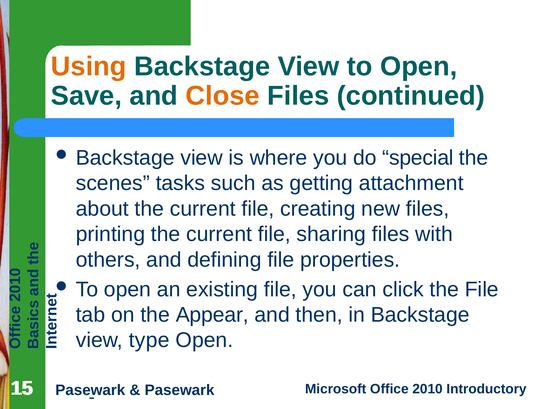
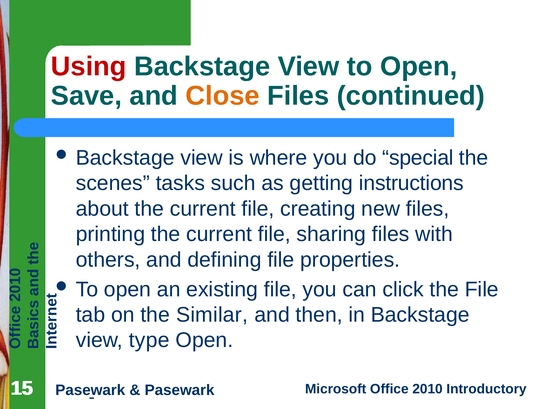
Using colour: orange -> red (89, 66)
attachment: attachment -> instructions (411, 183)
Appear: Appear -> Similar (212, 315)
